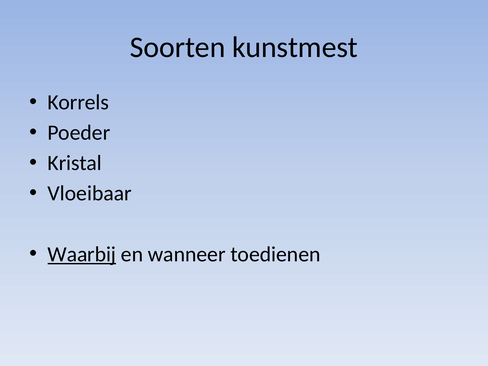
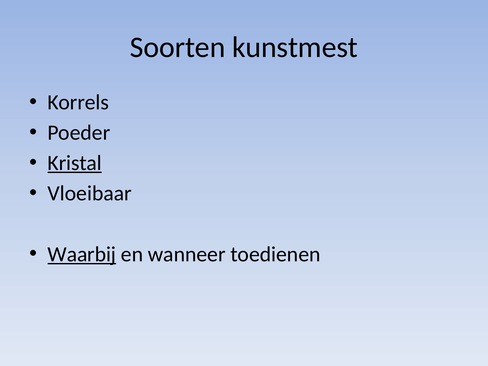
Kristal underline: none -> present (75, 163)
